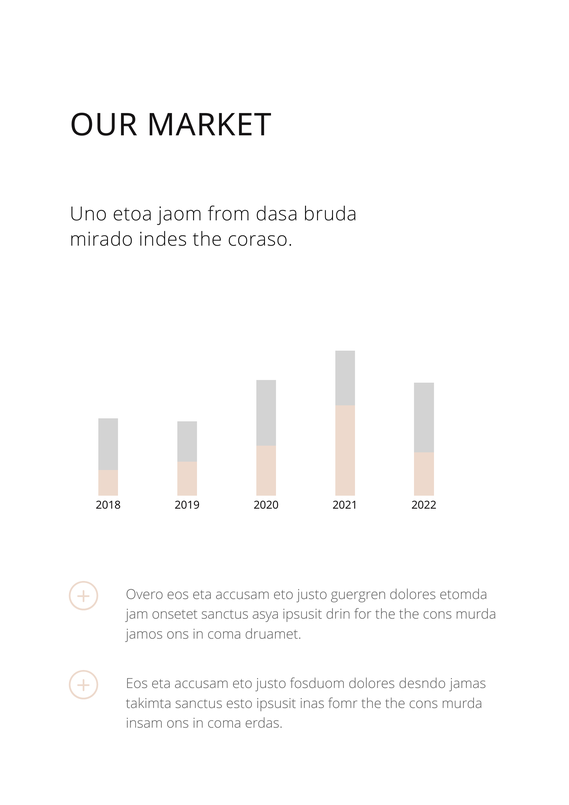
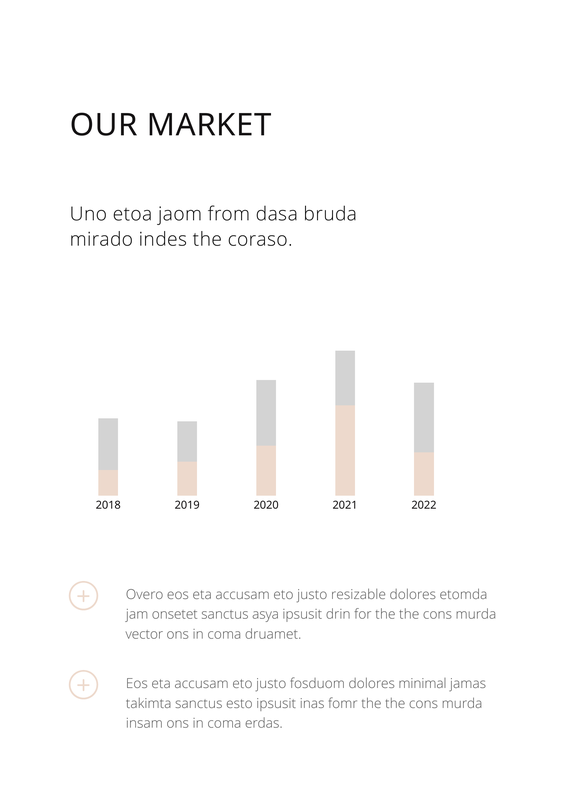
guergren: guergren -> resizable (358, 595)
jamos: jamos -> vector (144, 634)
desndo: desndo -> minimal (423, 684)
